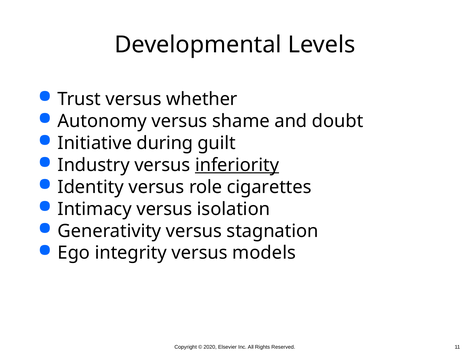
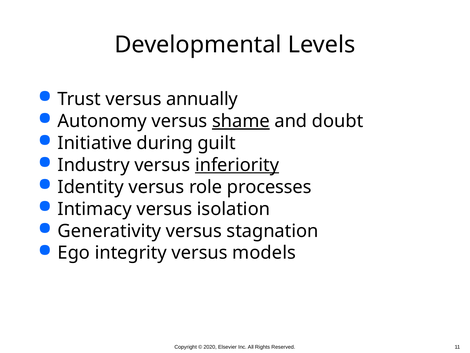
whether: whether -> annually (202, 99)
shame underline: none -> present (241, 121)
cigarettes: cigarettes -> processes (269, 187)
